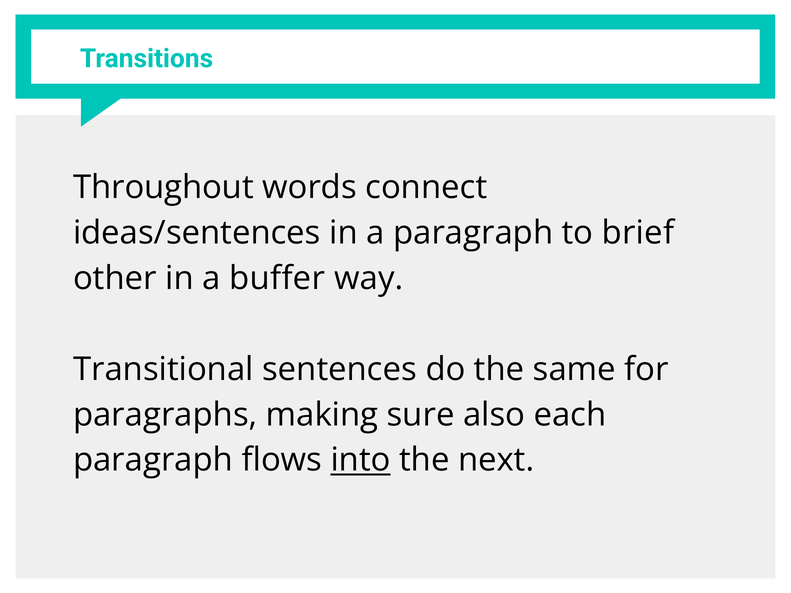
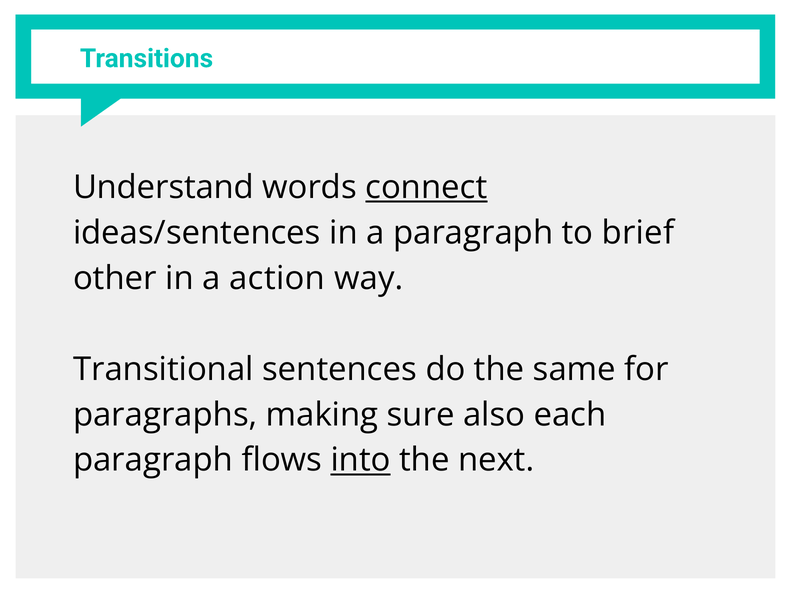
Throughout: Throughout -> Understand (163, 187)
connect underline: none -> present (426, 187)
buffer: buffer -> action (277, 278)
